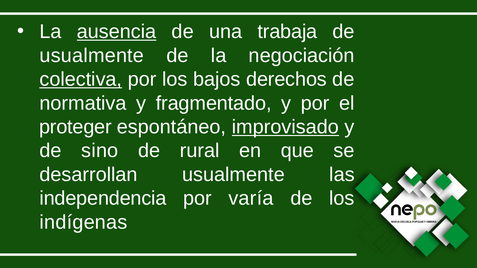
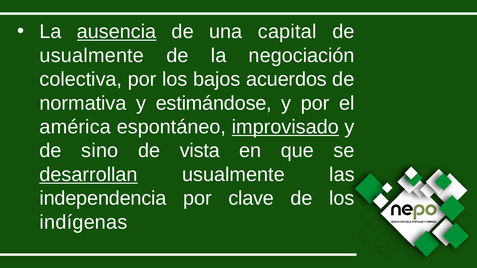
trabaja: trabaja -> capital (287, 32)
colectiva underline: present -> none (81, 79)
derechos: derechos -> acuerdos (287, 79)
fragmentado: fragmentado -> estimándose (214, 103)
proteger: proteger -> américa (75, 127)
rural: rural -> vista (200, 151)
desarrollan underline: none -> present (89, 175)
varía: varía -> clave (251, 199)
